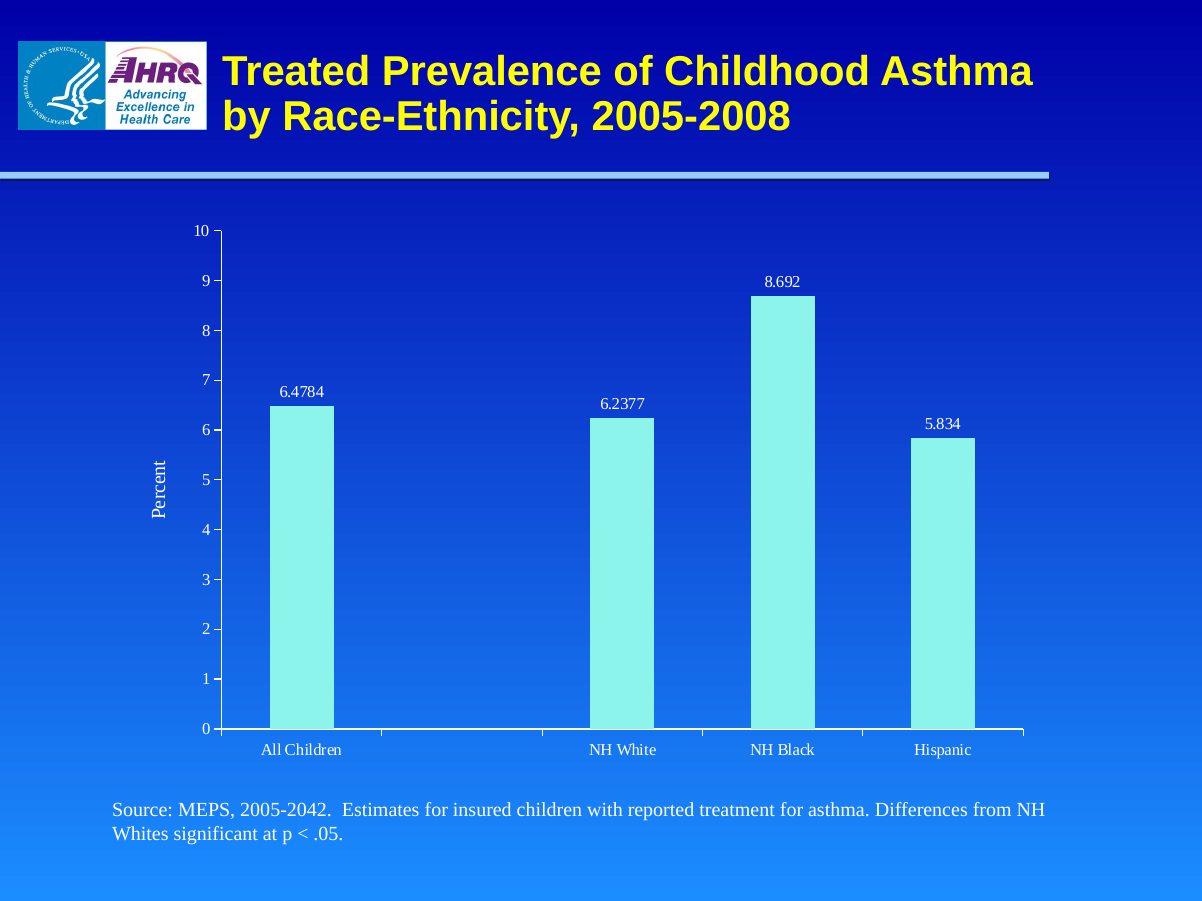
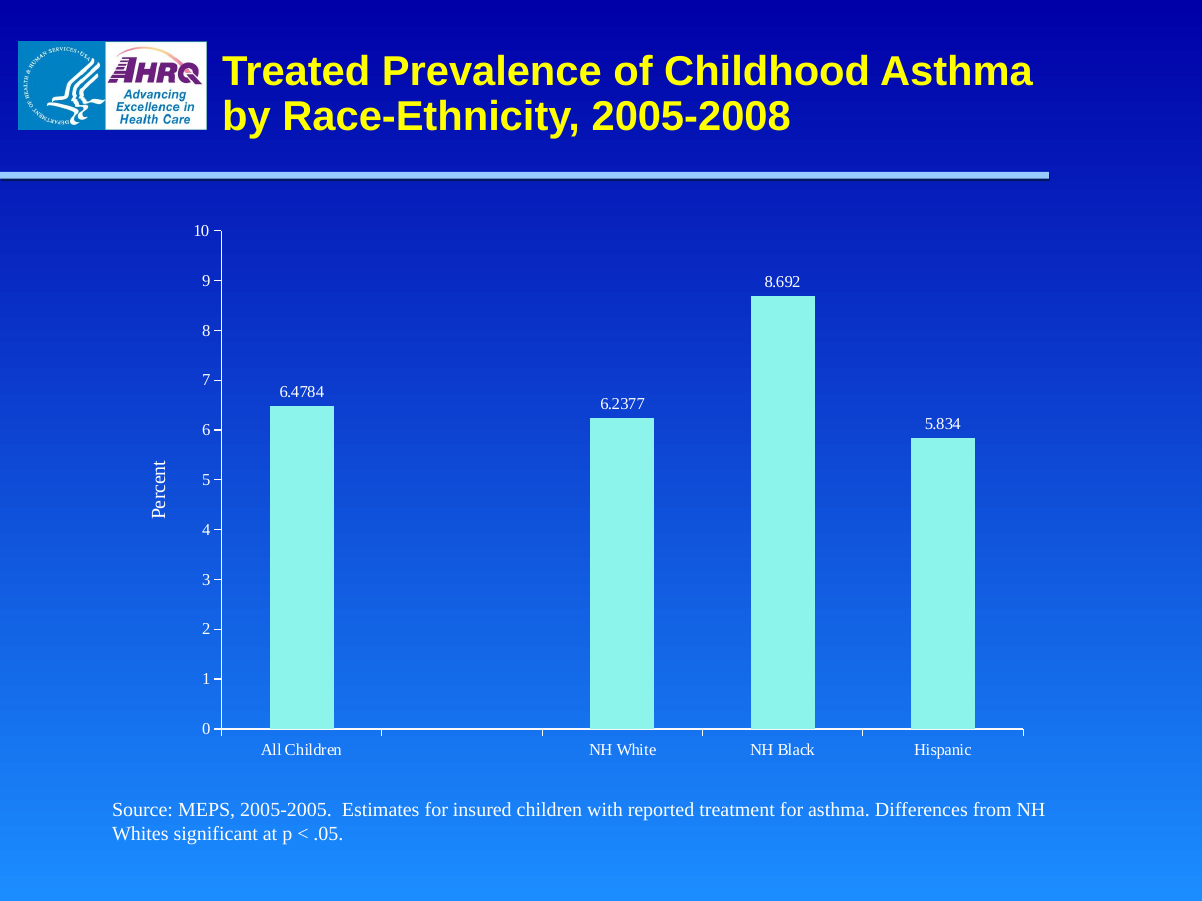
2005-2042: 2005-2042 -> 2005-2005 (286, 811)
